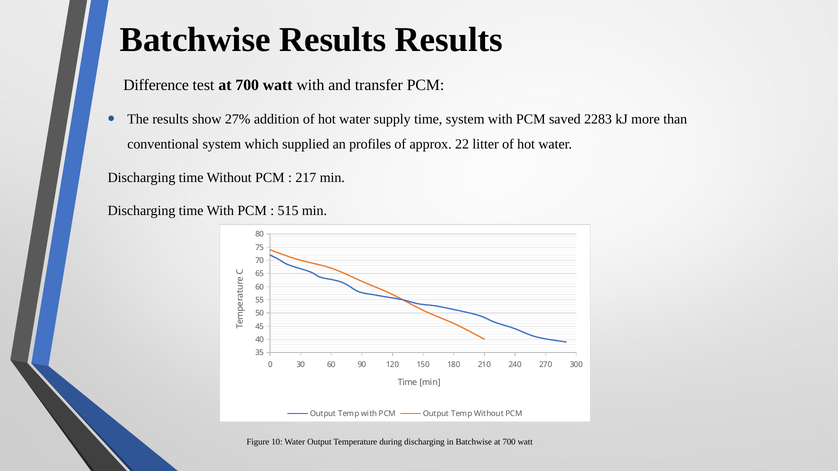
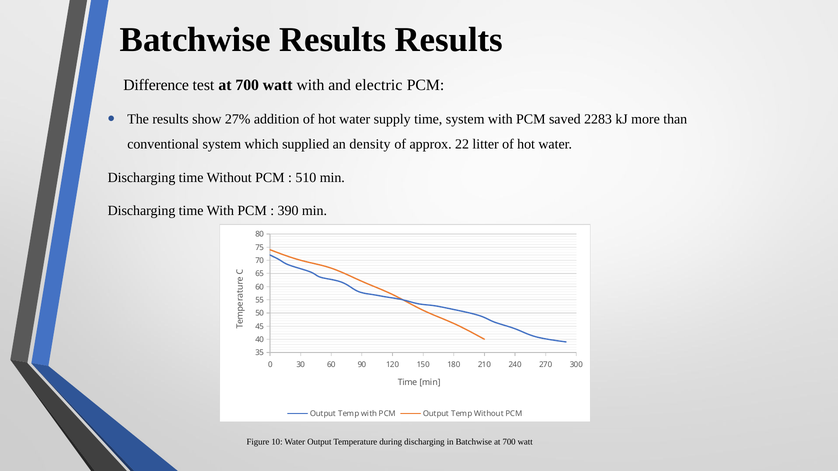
transfer: transfer -> electric (379, 85)
profiles: profiles -> density (370, 144)
217: 217 -> 510 (306, 178)
515: 515 -> 390 (288, 211)
